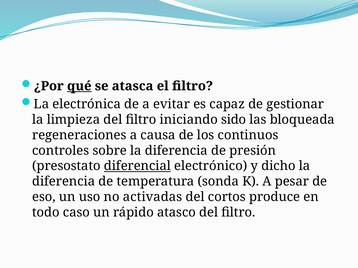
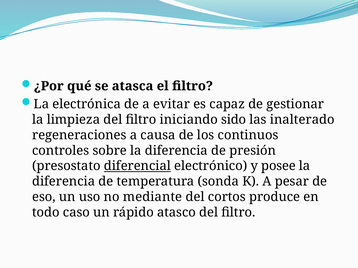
qué underline: present -> none (79, 86)
bloqueada: bloqueada -> inalterado (302, 120)
dicho: dicho -> posee (278, 166)
activadas: activadas -> mediante (153, 197)
